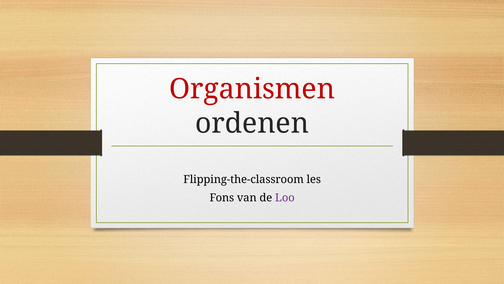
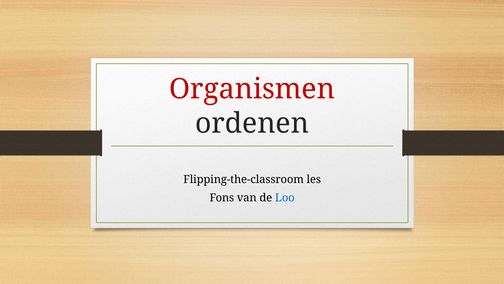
Loo colour: purple -> blue (285, 198)
